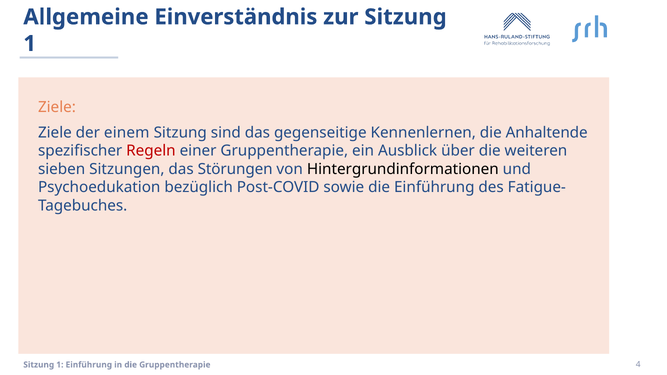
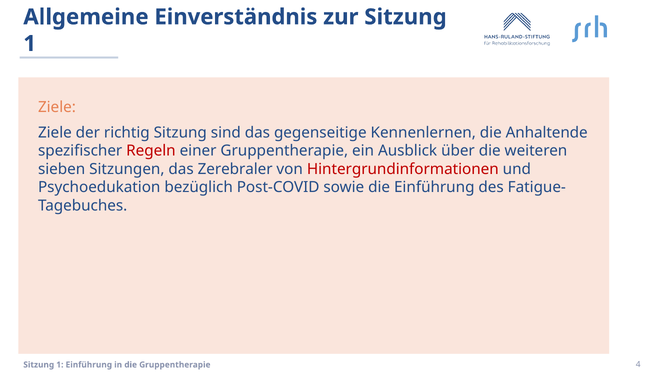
einem: einem -> richtig (127, 133)
Störungen: Störungen -> Zerebraler (235, 169)
Hintergrundinformationen colour: black -> red (403, 169)
